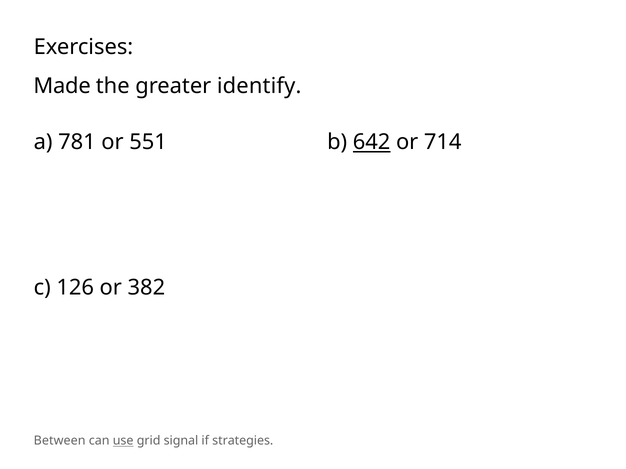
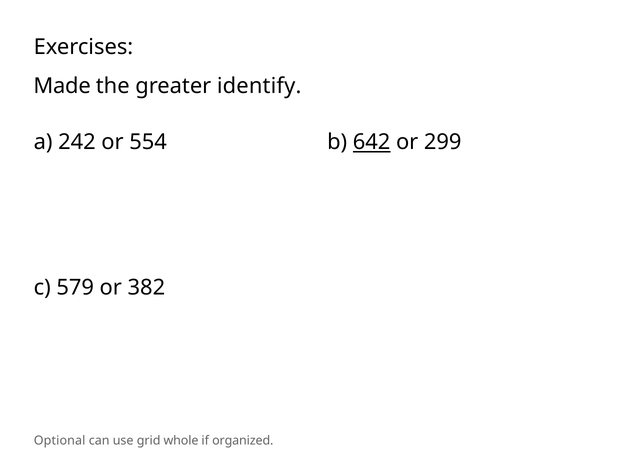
781: 781 -> 242 (77, 142)
551: 551 -> 554 (148, 142)
714: 714 -> 299 (443, 142)
126: 126 -> 579 (75, 288)
Between: Between -> Optional (60, 441)
use underline: present -> none (123, 441)
signal: signal -> whole (181, 441)
strategies: strategies -> organized (243, 441)
